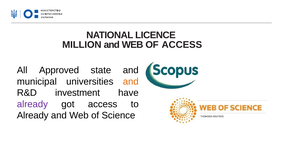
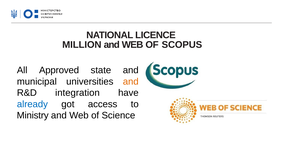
OF ACCESS: ACCESS -> SCOPUS (182, 45)
investment: investment -> integration (77, 93)
already colour: purple -> blue (32, 104)
Already: Already -> Ministry (33, 116)
